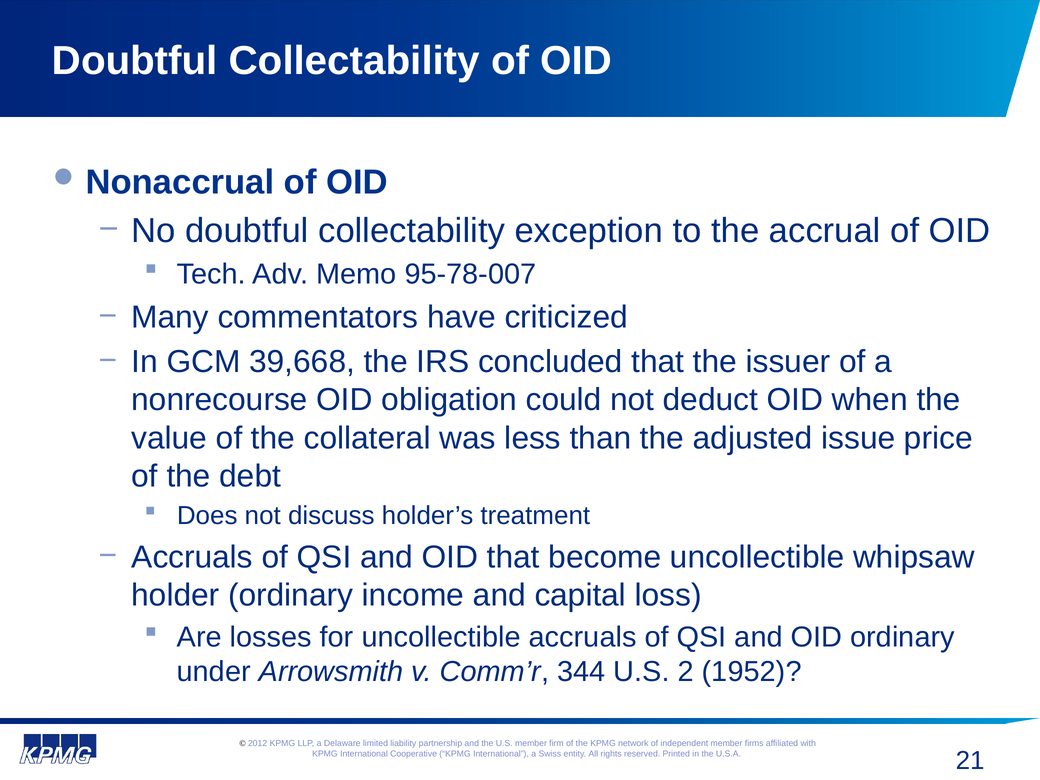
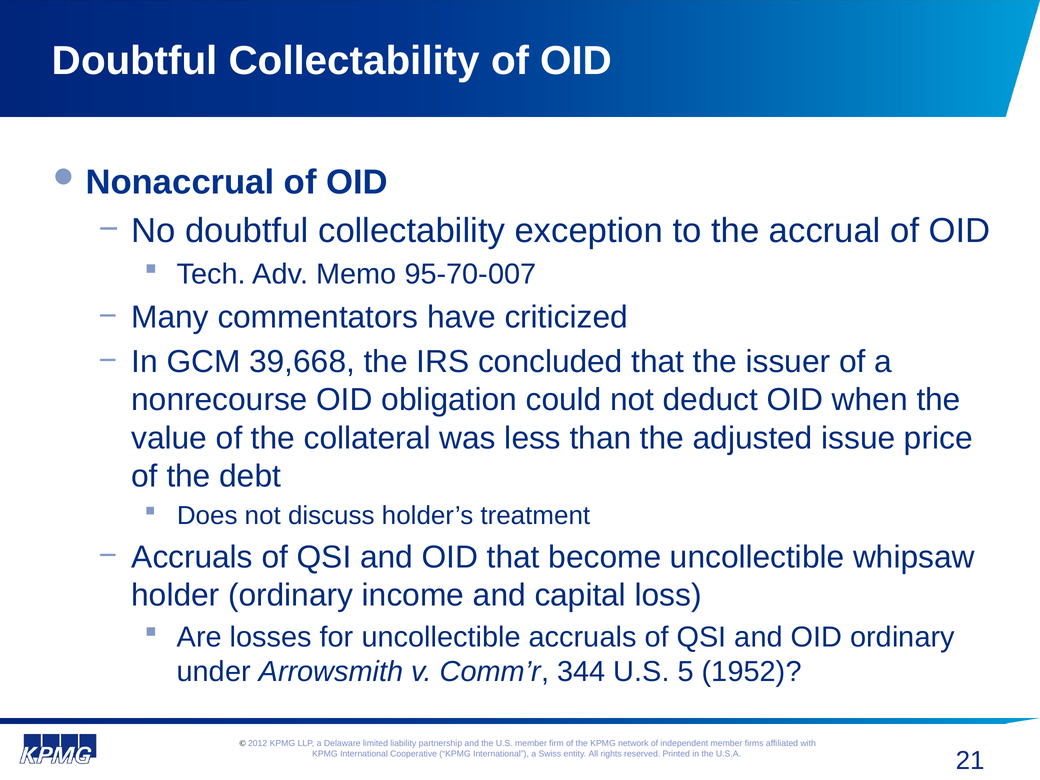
95-78-007: 95-78-007 -> 95-70-007 (470, 274)
2: 2 -> 5 (686, 672)
